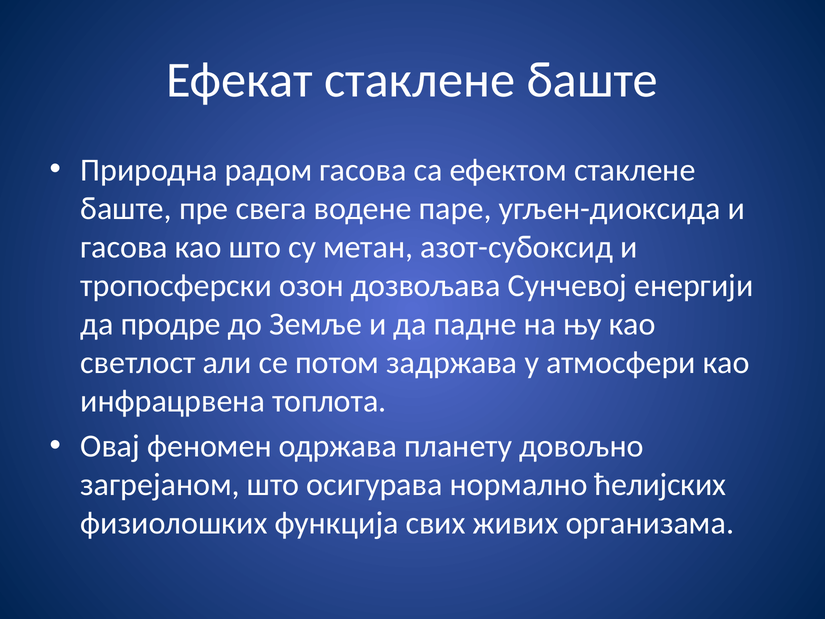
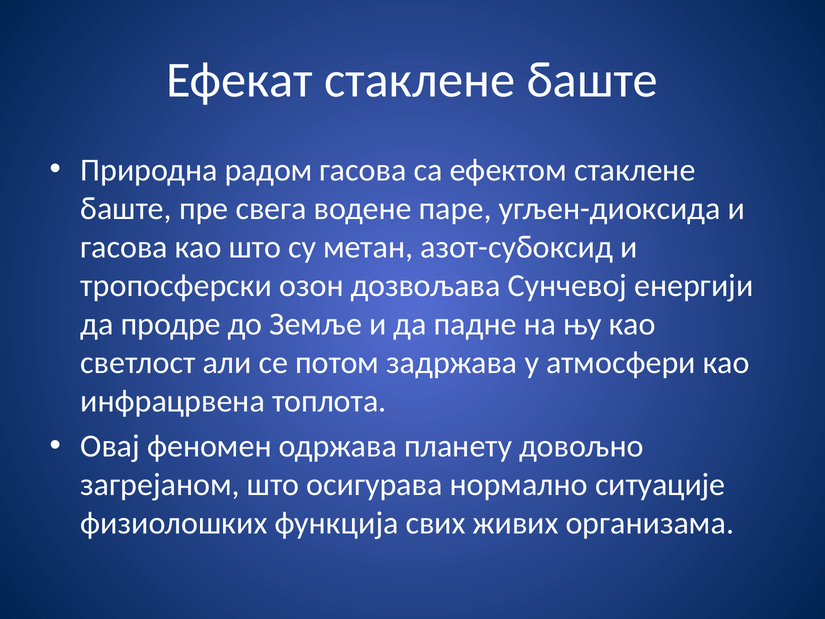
ћелијских: ћелијских -> ситуације (660, 485)
